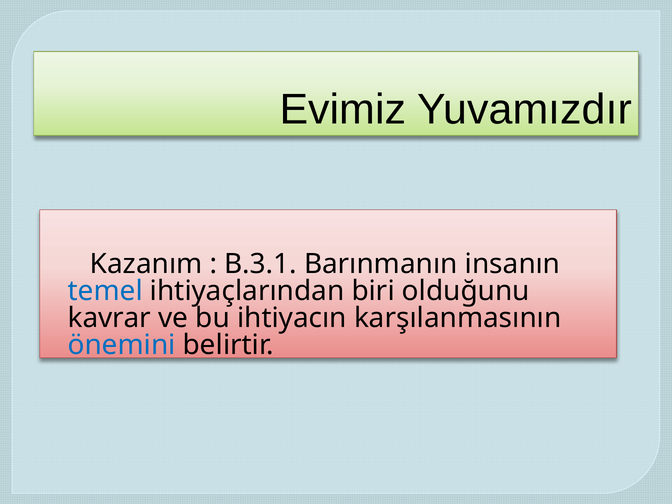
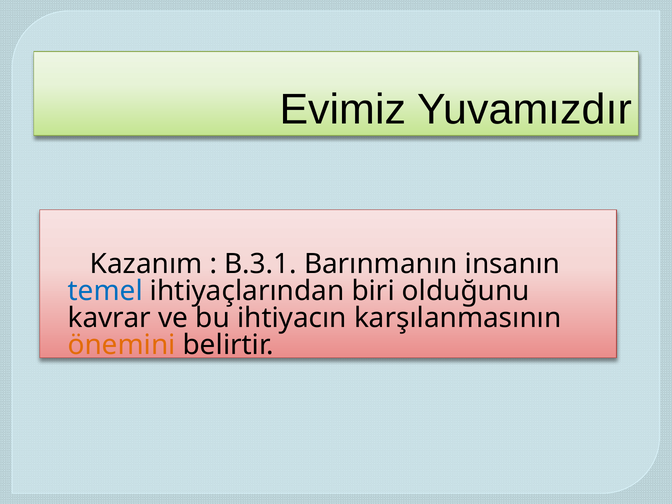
önemini colour: blue -> orange (122, 345)
